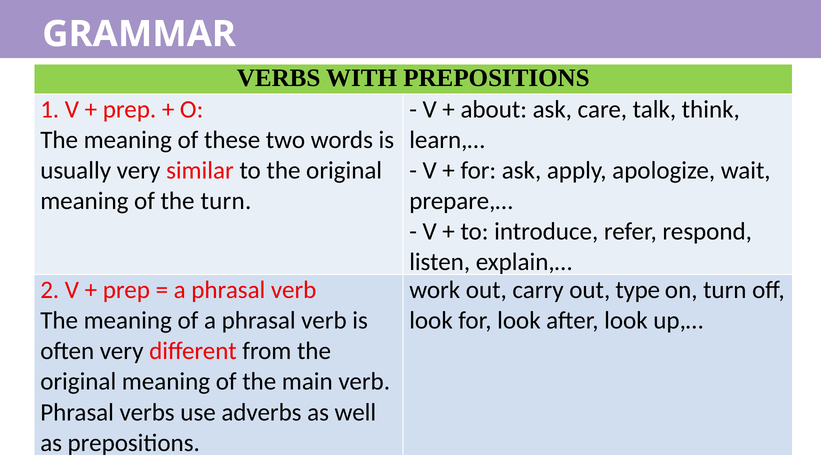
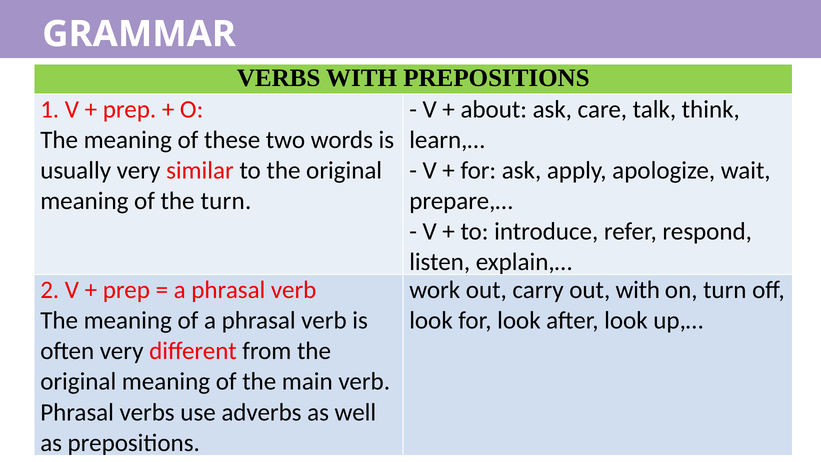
out type: type -> with (638, 290)
